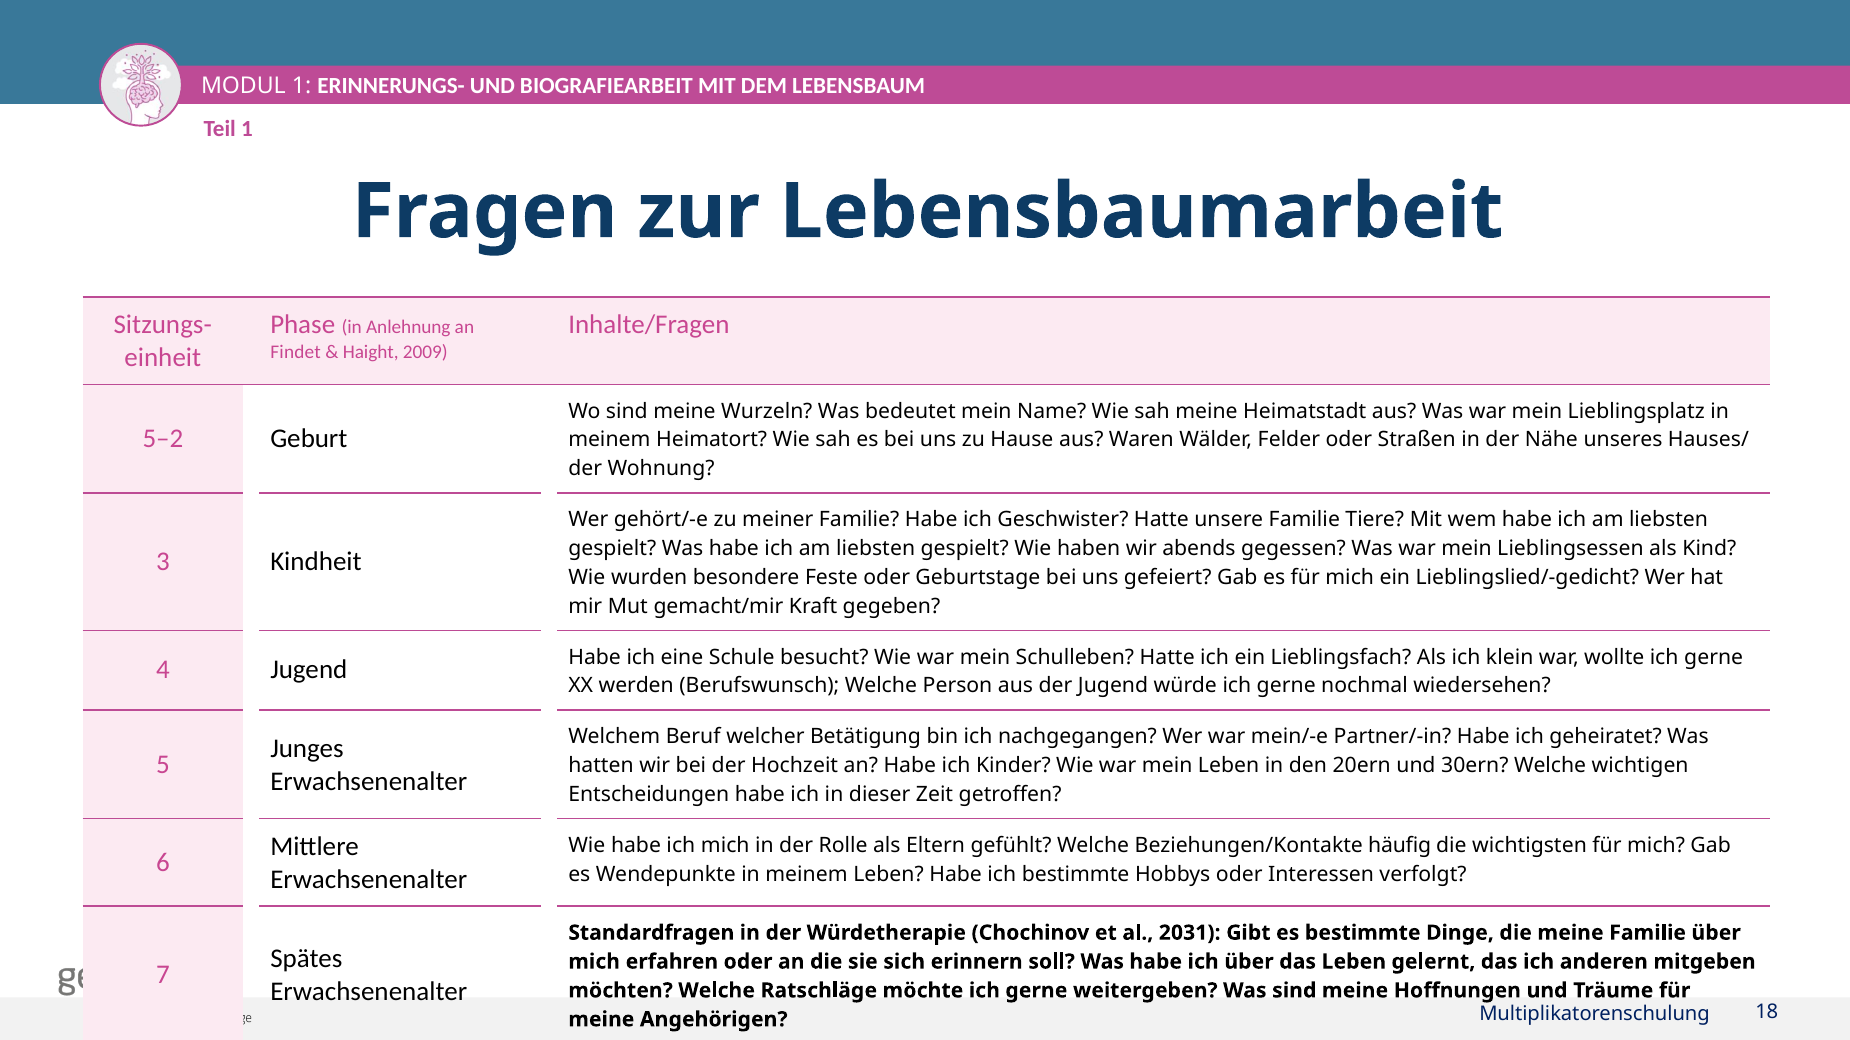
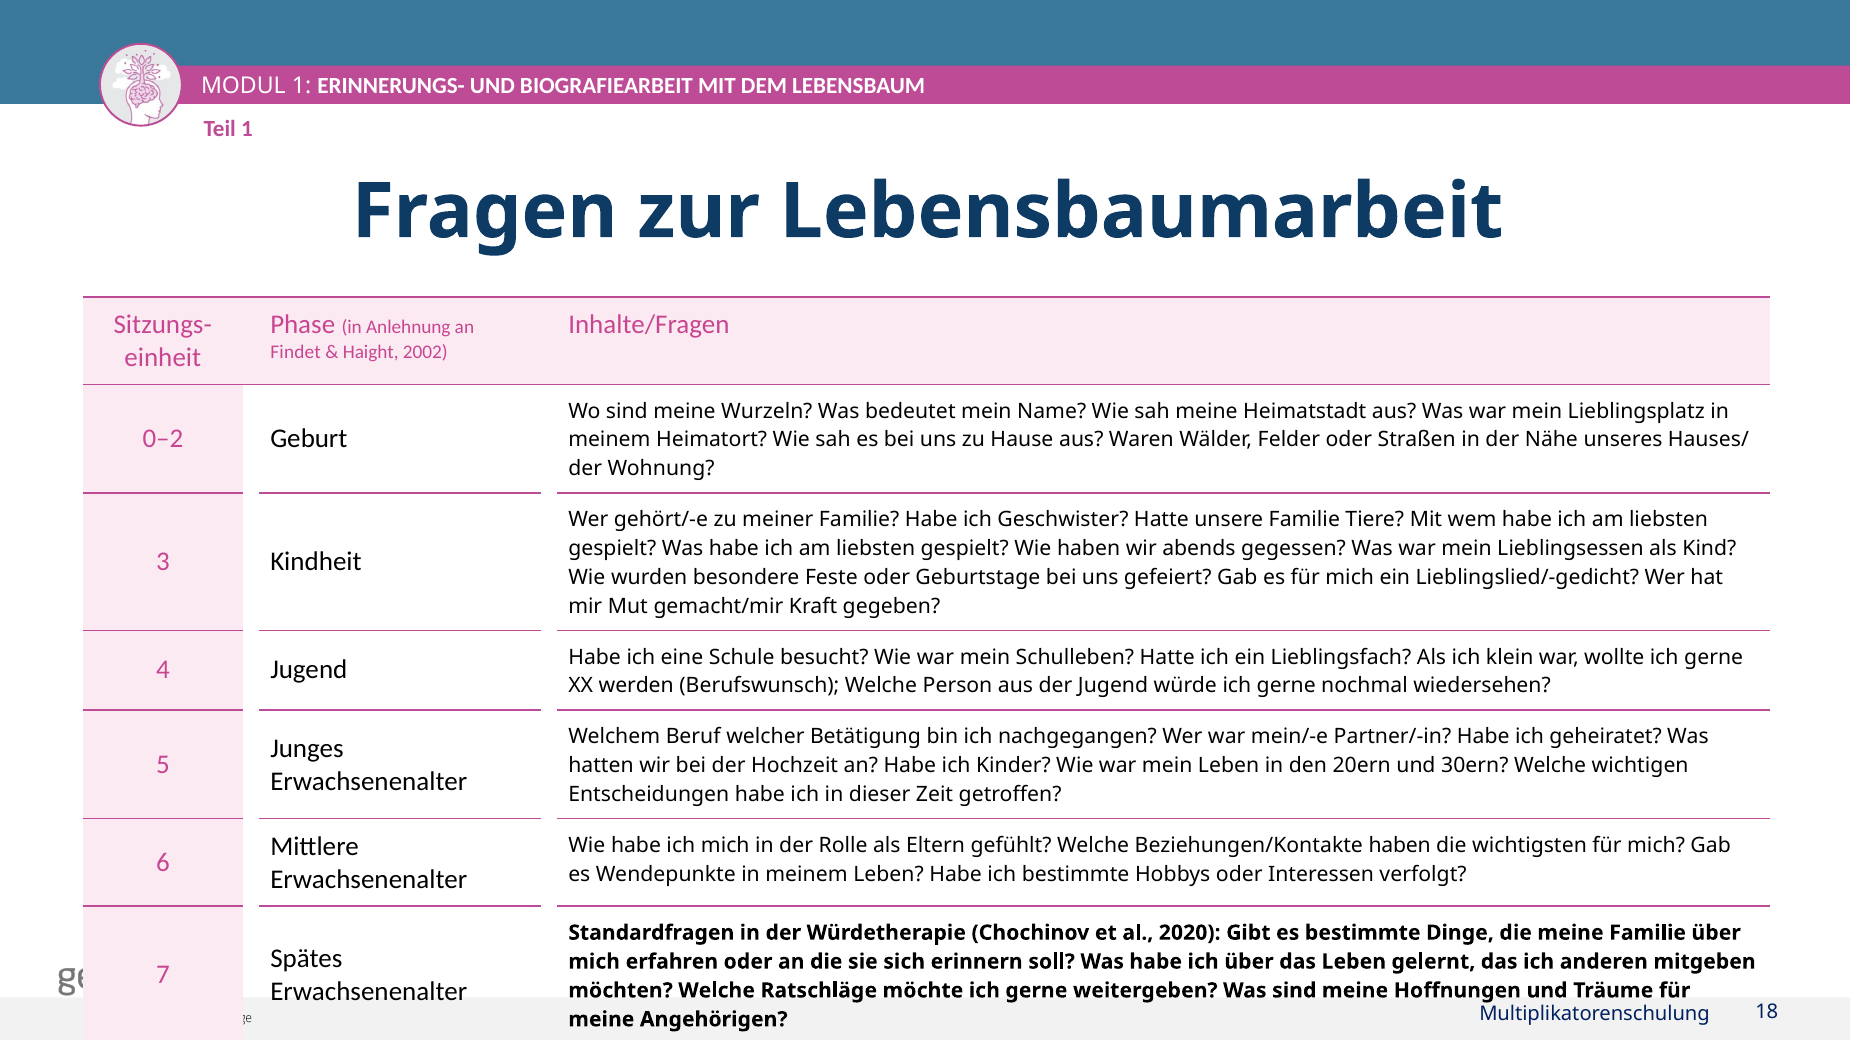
2009: 2009 -> 2002 (425, 353)
5–2: 5–2 -> 0–2 (163, 439)
Beziehungen/Kontakte häufig: häufig -> haben (1400, 846)
2031: 2031 -> 2020 (1190, 933)
